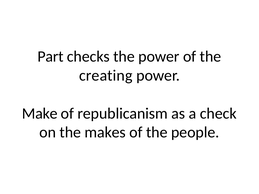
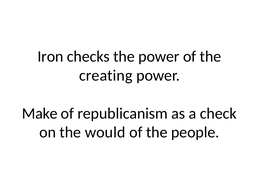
Part: Part -> Iron (50, 57)
makes: makes -> would (105, 133)
